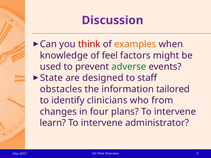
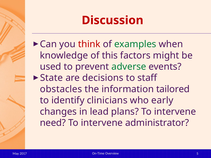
Discussion colour: purple -> red (113, 20)
examples colour: orange -> green (135, 44)
feel: feel -> this (110, 56)
designed: designed -> decisions (103, 78)
from: from -> early (162, 101)
four: four -> lead (99, 112)
learn: learn -> need (53, 123)
